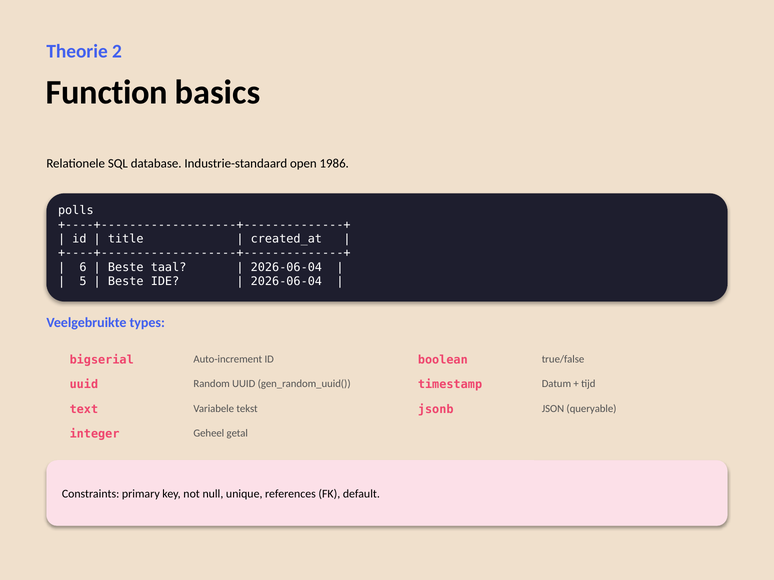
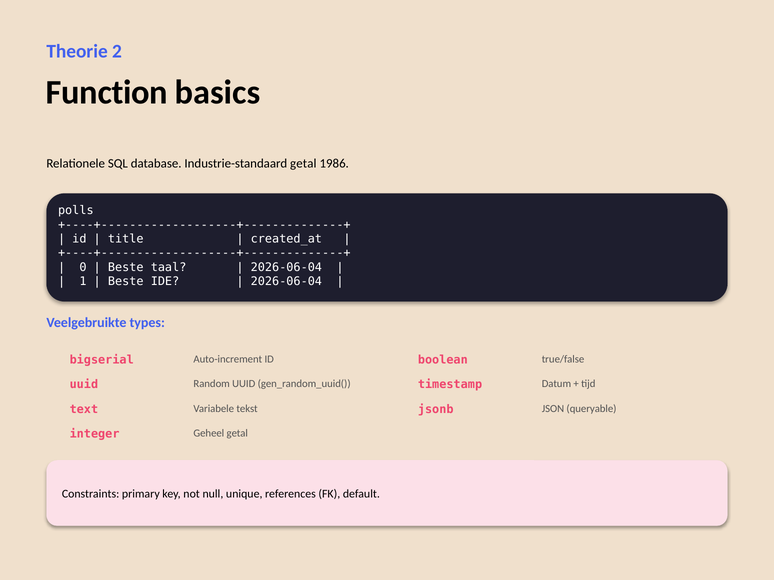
Industrie-standaard open: open -> getal (303, 163)
6: 6 -> 0 (83, 267)
5: 5 -> 1 (83, 282)
